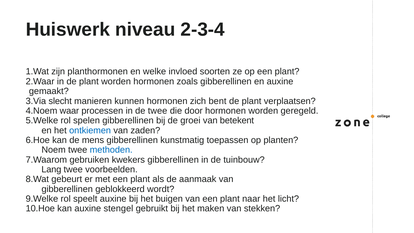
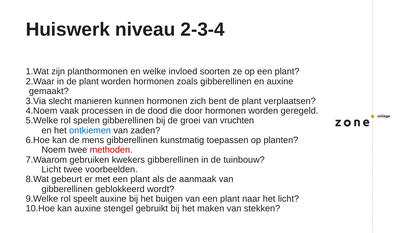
waar: waar -> vaak (69, 111)
de twee: twee -> dood (158, 111)
betekent: betekent -> vruchten (237, 121)
methoden colour: blue -> red (111, 150)
Lang: Lang -> Licht (51, 169)
